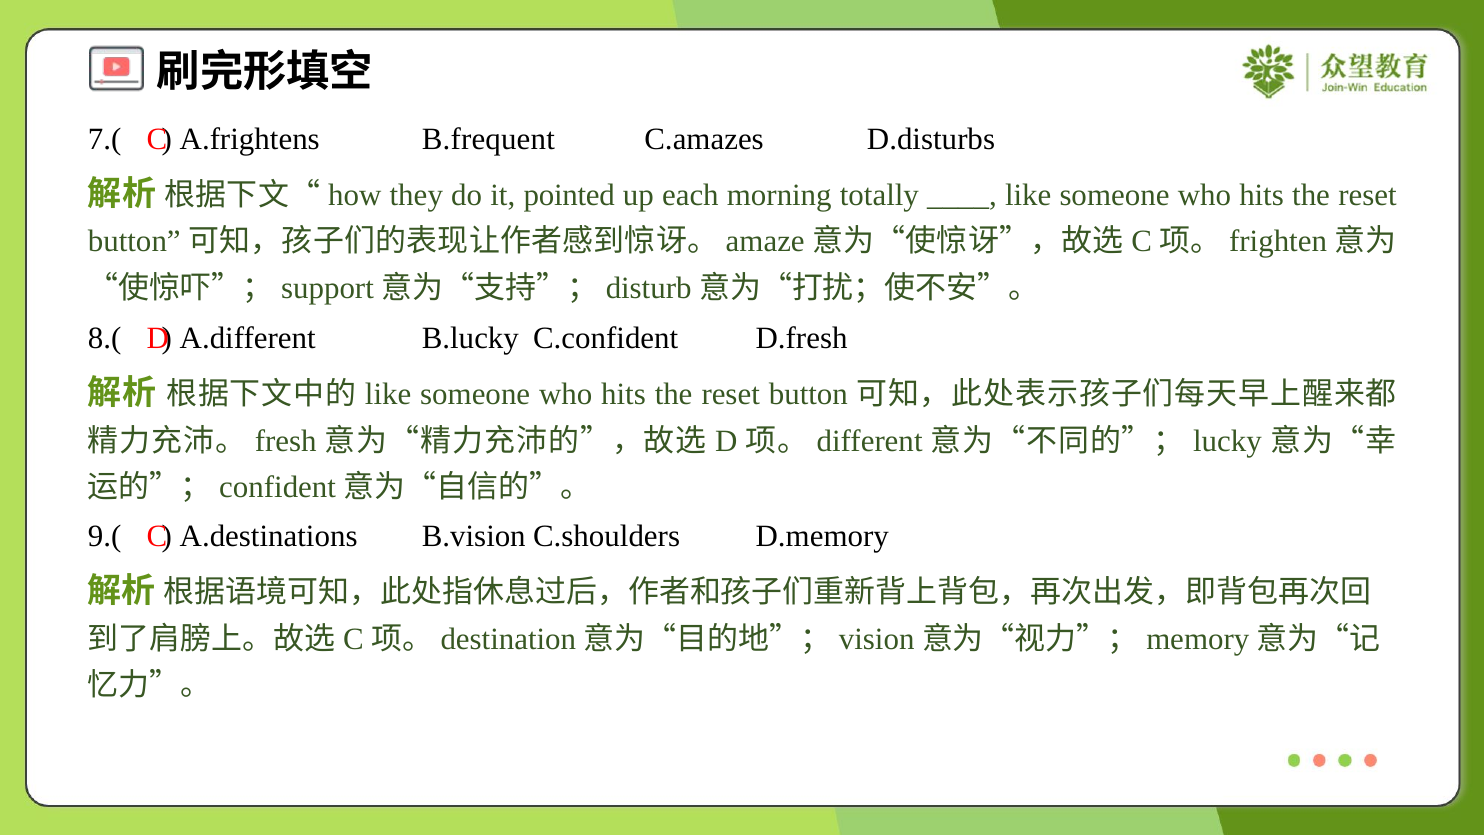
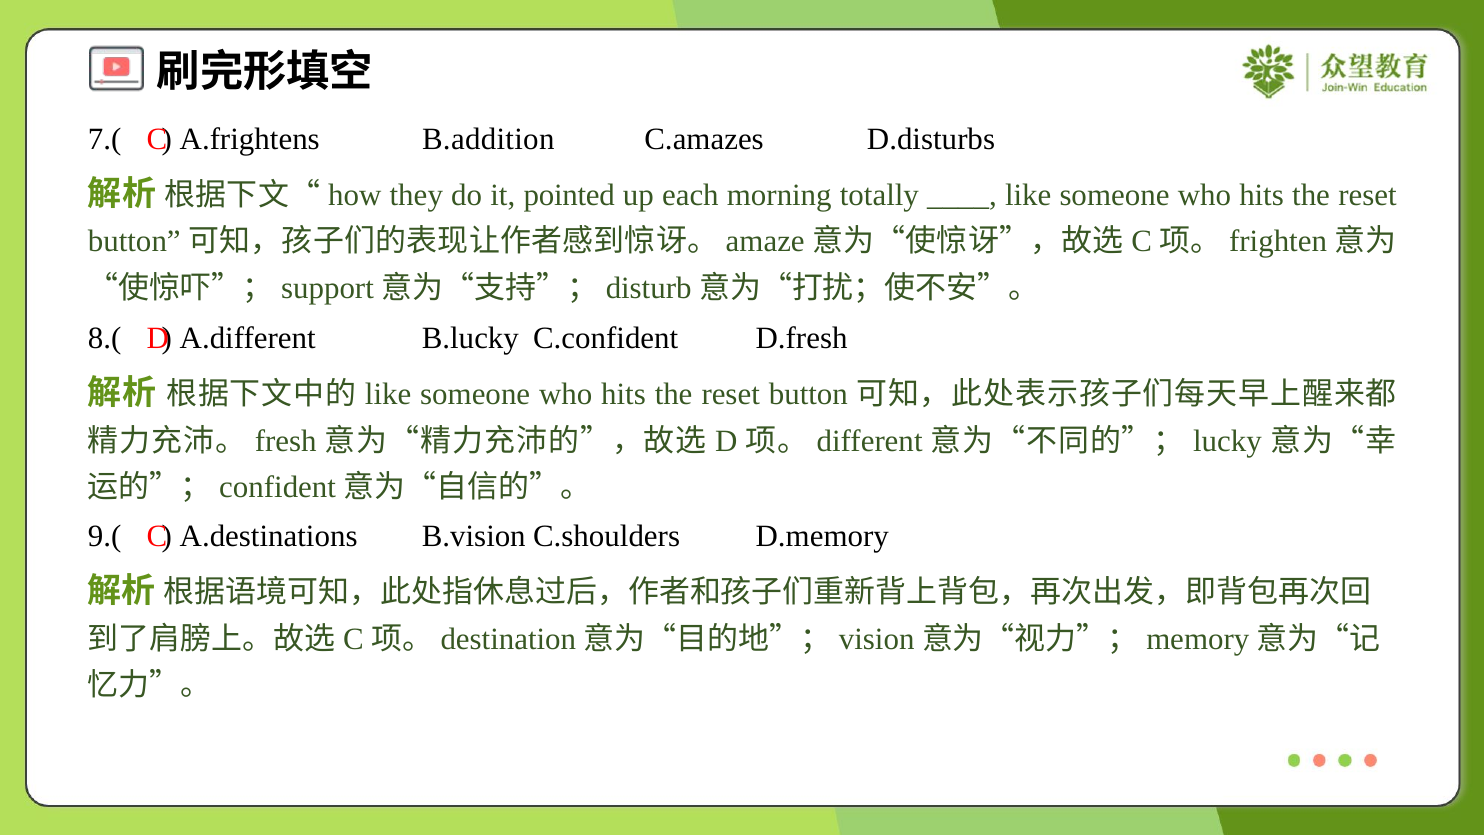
B.frequent: B.frequent -> B.addition (488, 139)
